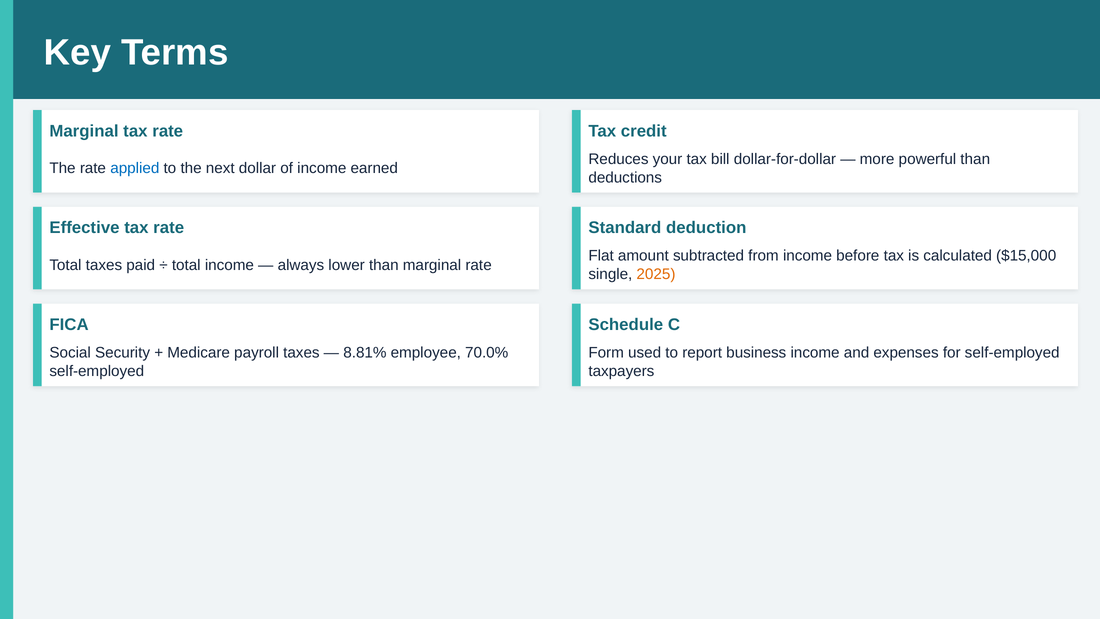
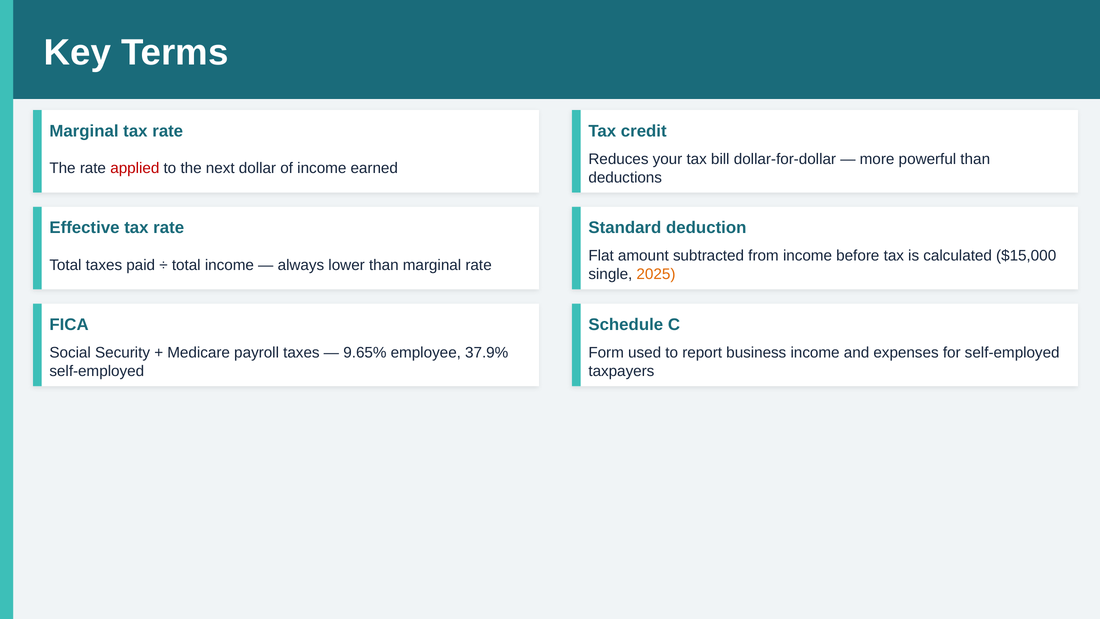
applied colour: blue -> red (135, 168)
8.81%: 8.81% -> 9.65% (365, 353)
70.0%: 70.0% -> 37.9% (487, 353)
